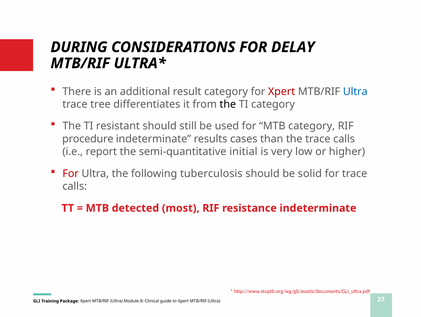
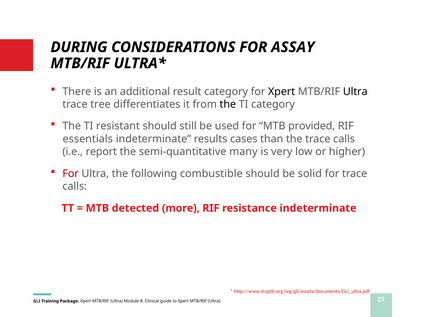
DELAY: DELAY -> ASSAY (293, 47)
Xpert colour: red -> black (282, 91)
Ultra colour: blue -> black (355, 91)
MTB category: category -> provided (312, 126)
procedure: procedure -> essentials (88, 139)
initial: initial -> many (243, 152)
tuberculosis: tuberculosis -> combustible (211, 173)
most: most -> more (181, 208)
